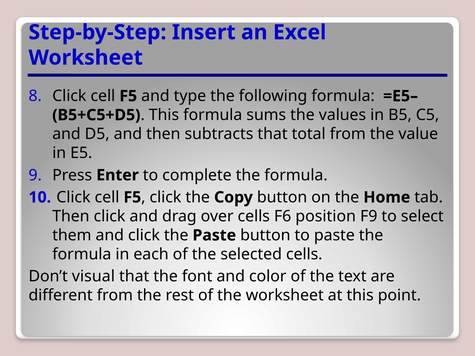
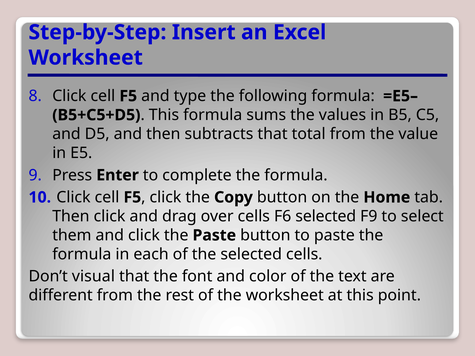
F6 position: position -> selected (326, 216)
